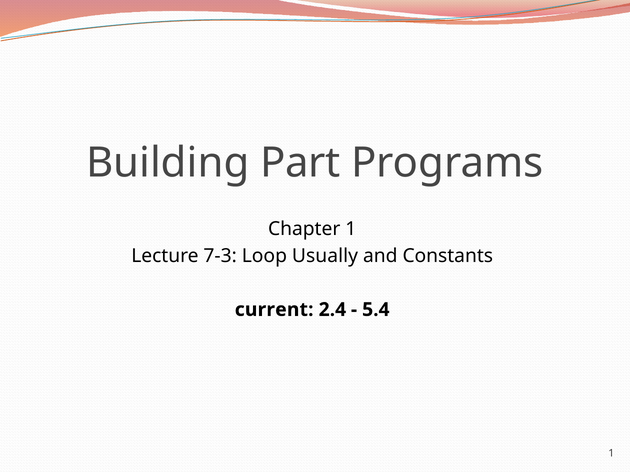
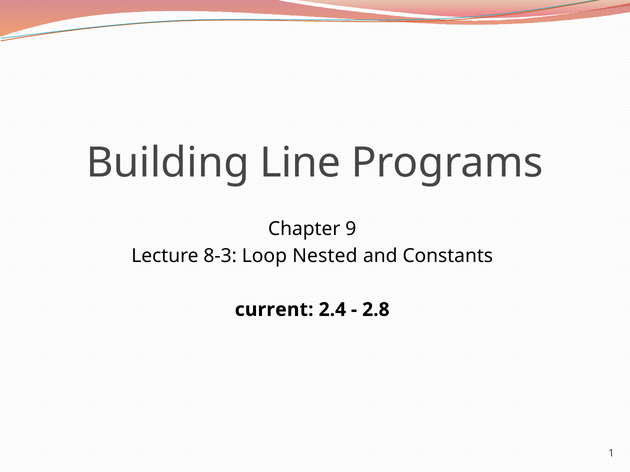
Part: Part -> Line (300, 163)
Chapter 1: 1 -> 9 (351, 229)
7-3: 7-3 -> 8-3 (220, 256)
Usually: Usually -> Nested (325, 256)
5.4: 5.4 -> 2.8 (376, 310)
